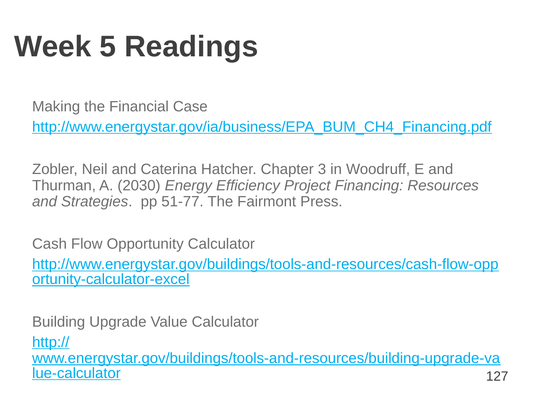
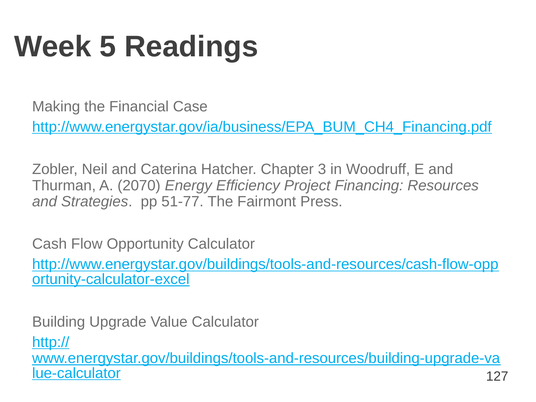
2030: 2030 -> 2070 (139, 185)
